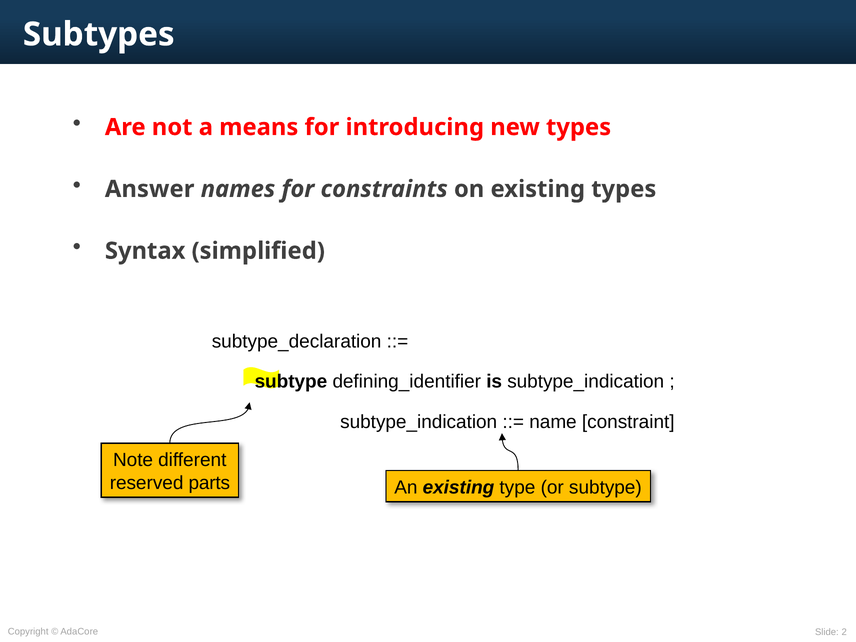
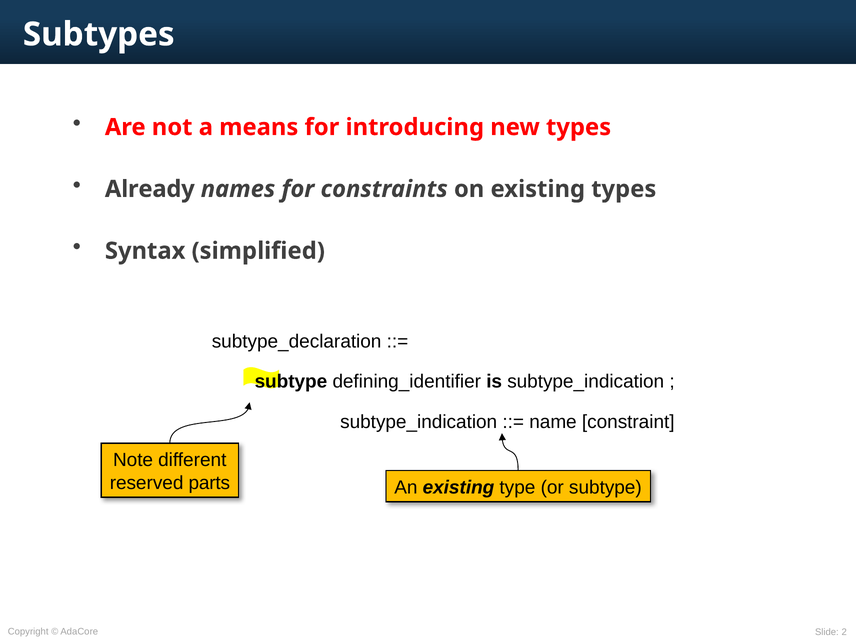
Answer: Answer -> Already (150, 189)
